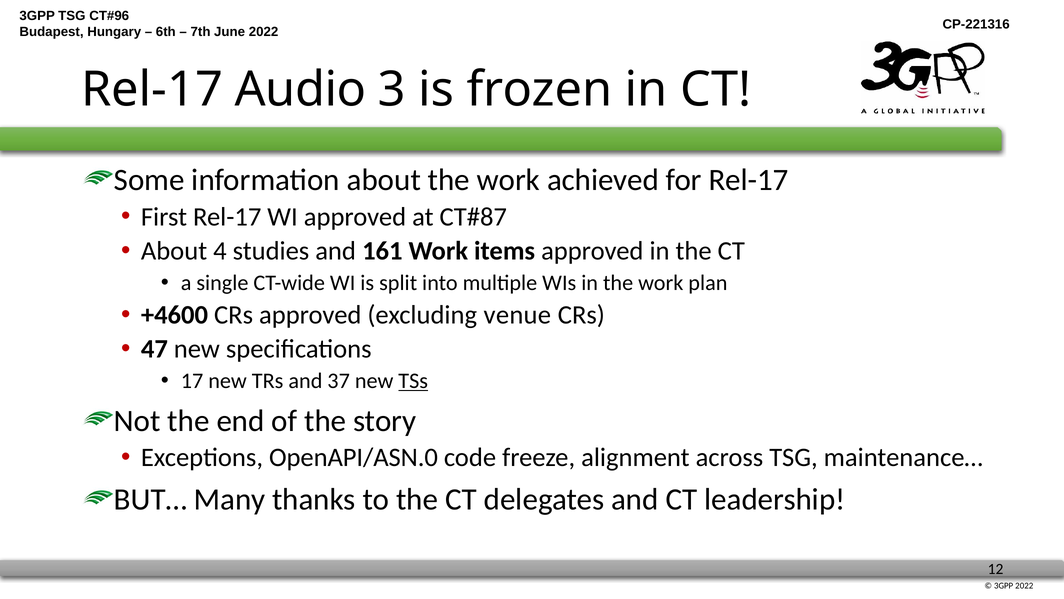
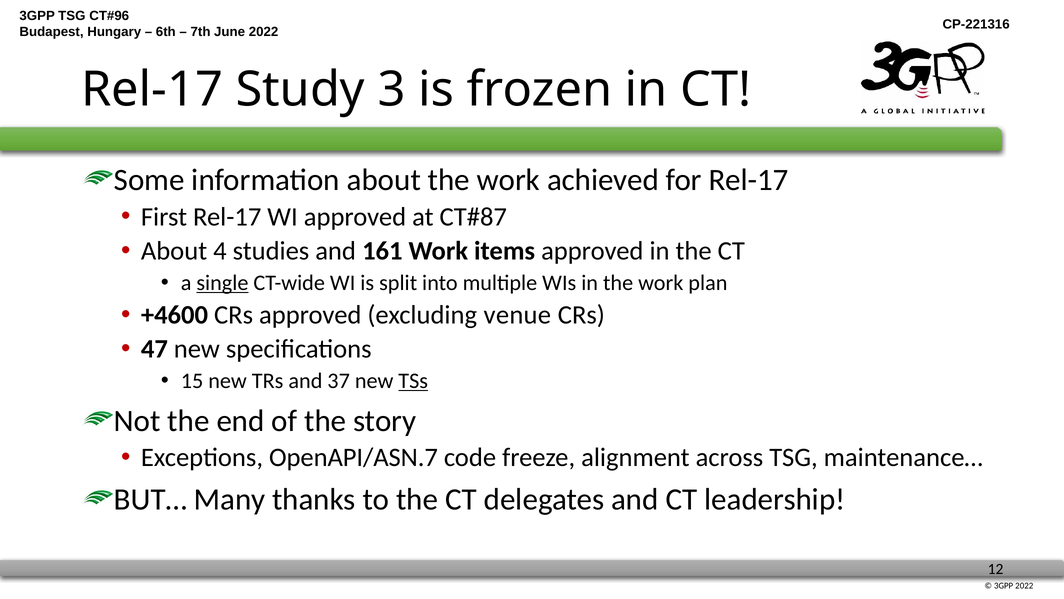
Audio: Audio -> Study (300, 89)
single underline: none -> present (222, 283)
17: 17 -> 15 (192, 381)
OpenAPI/ASN.0: OpenAPI/ASN.0 -> OpenAPI/ASN.7 (353, 457)
